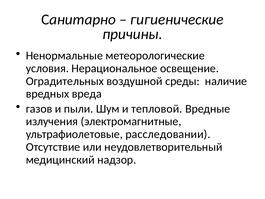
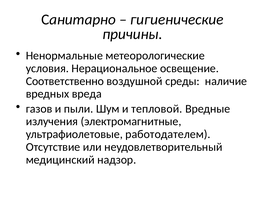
Оградительных: Оградительных -> Соответственно (65, 81)
расследовании: расследовании -> работодателем (168, 134)
